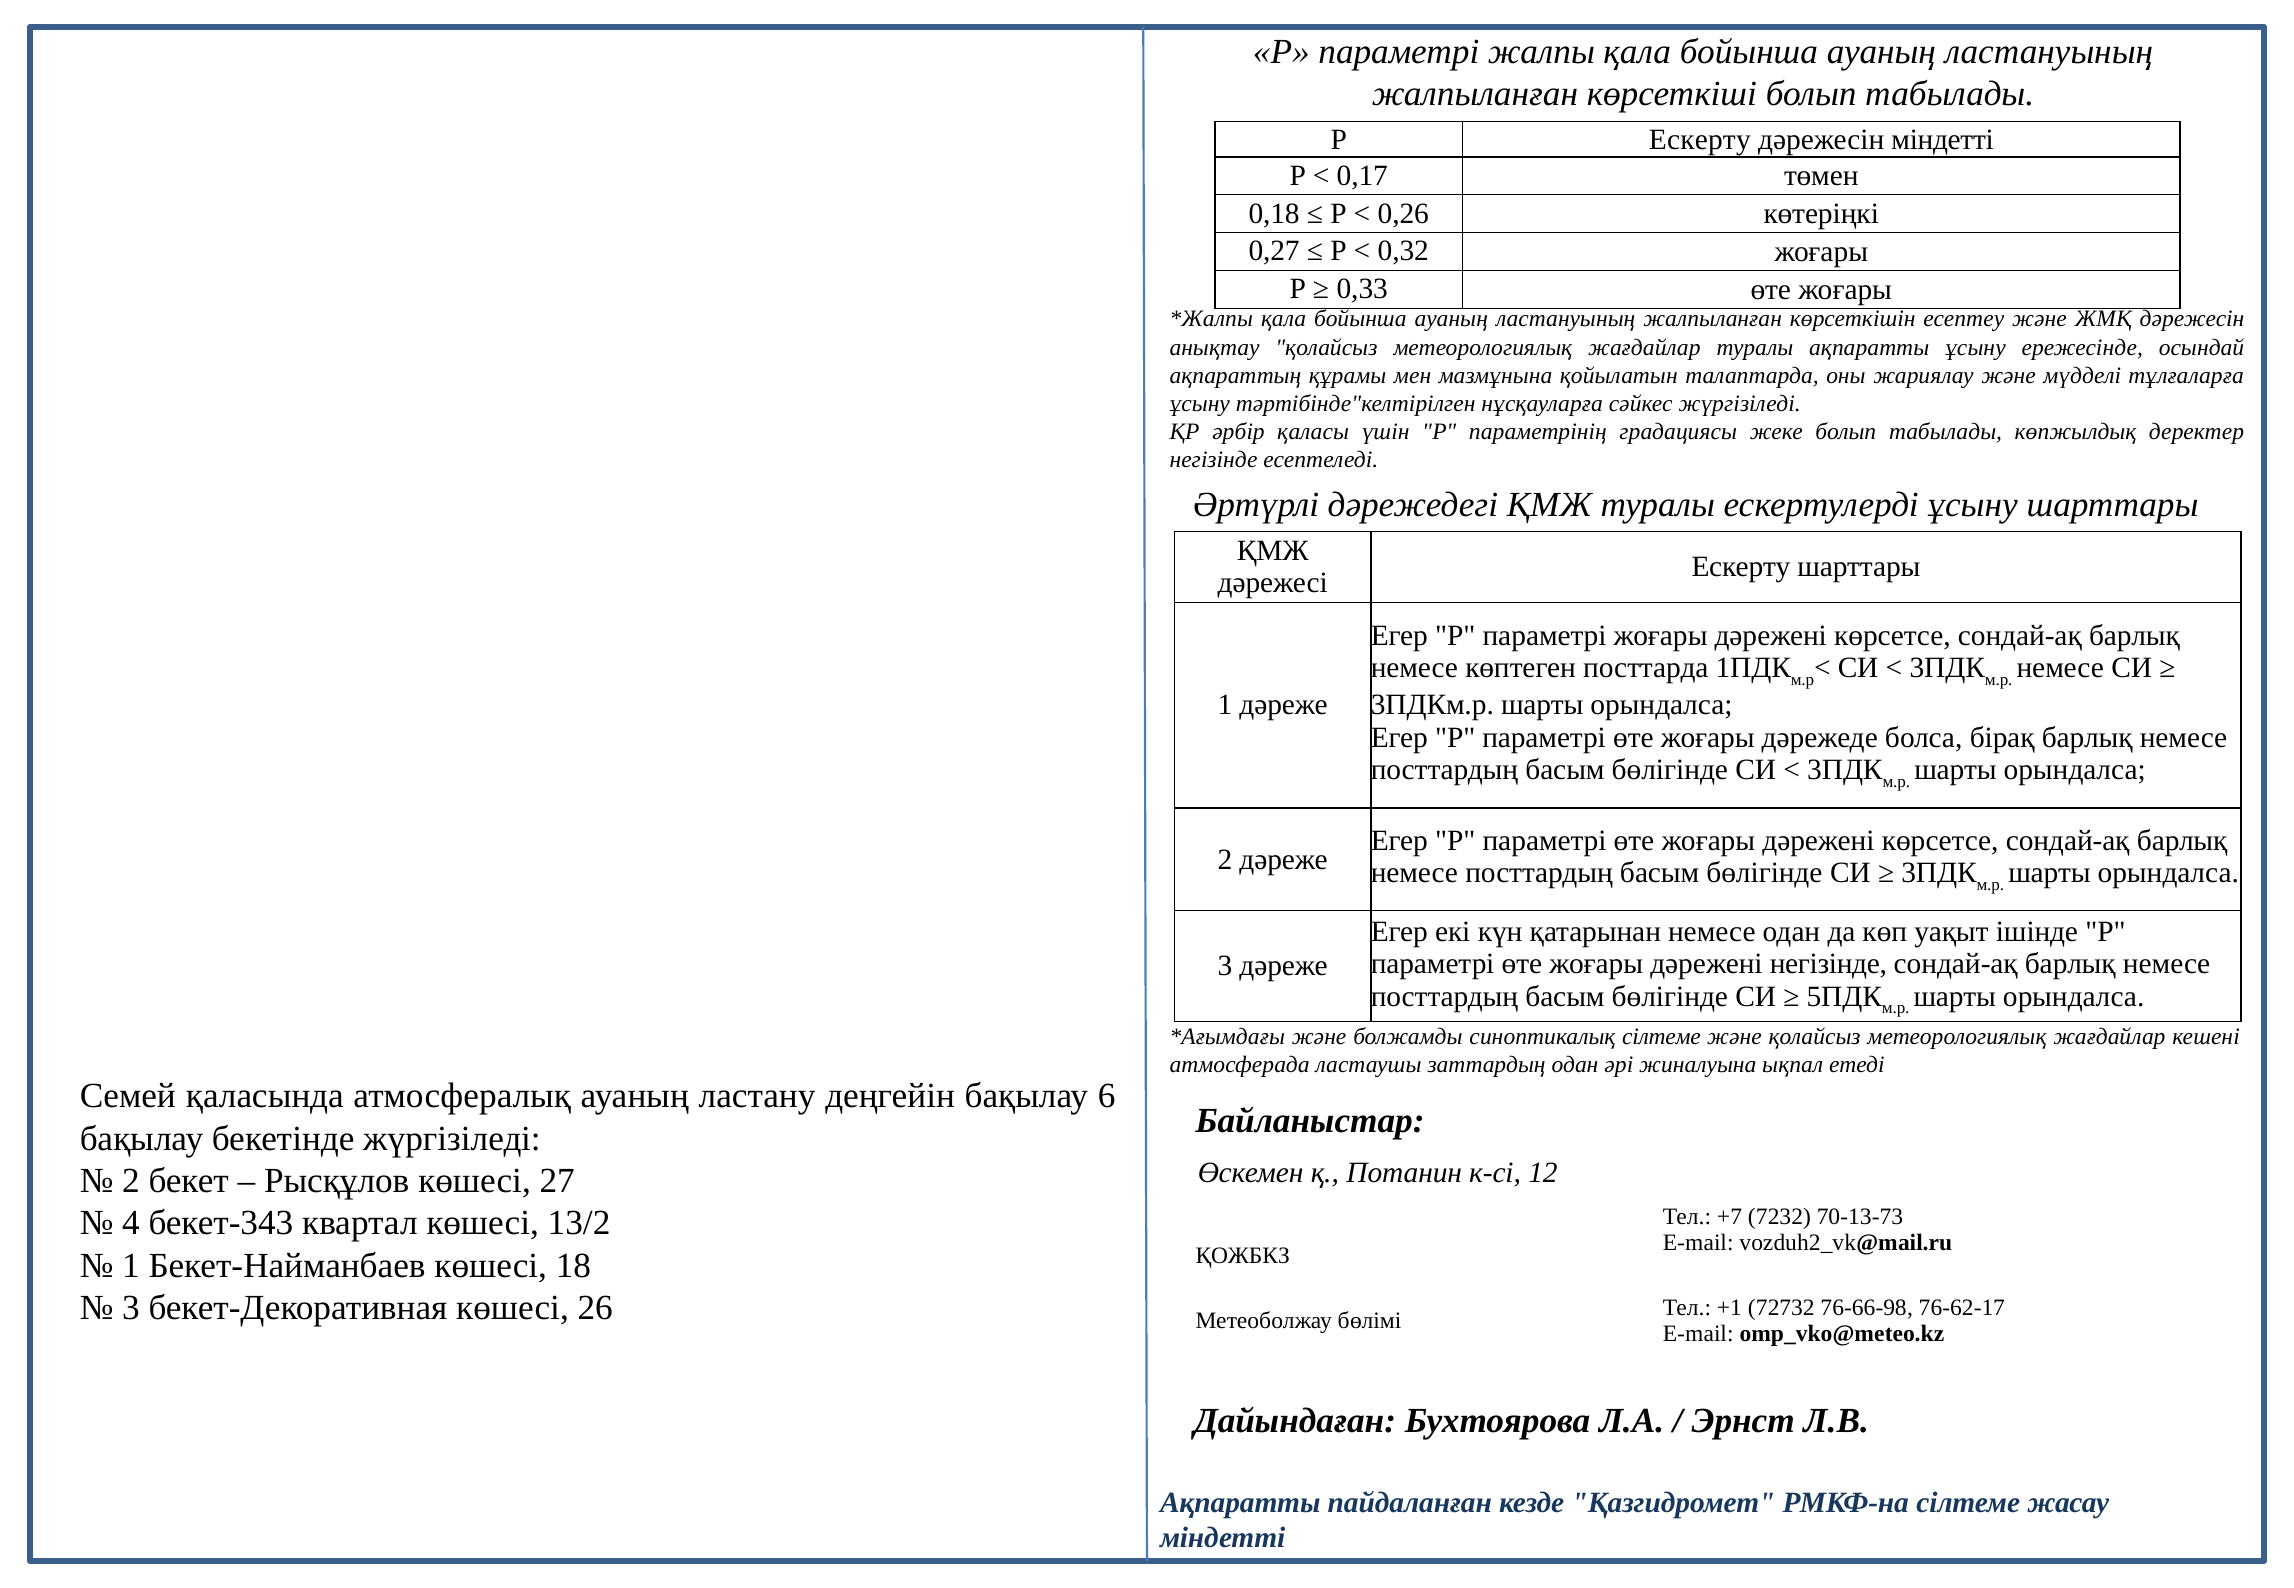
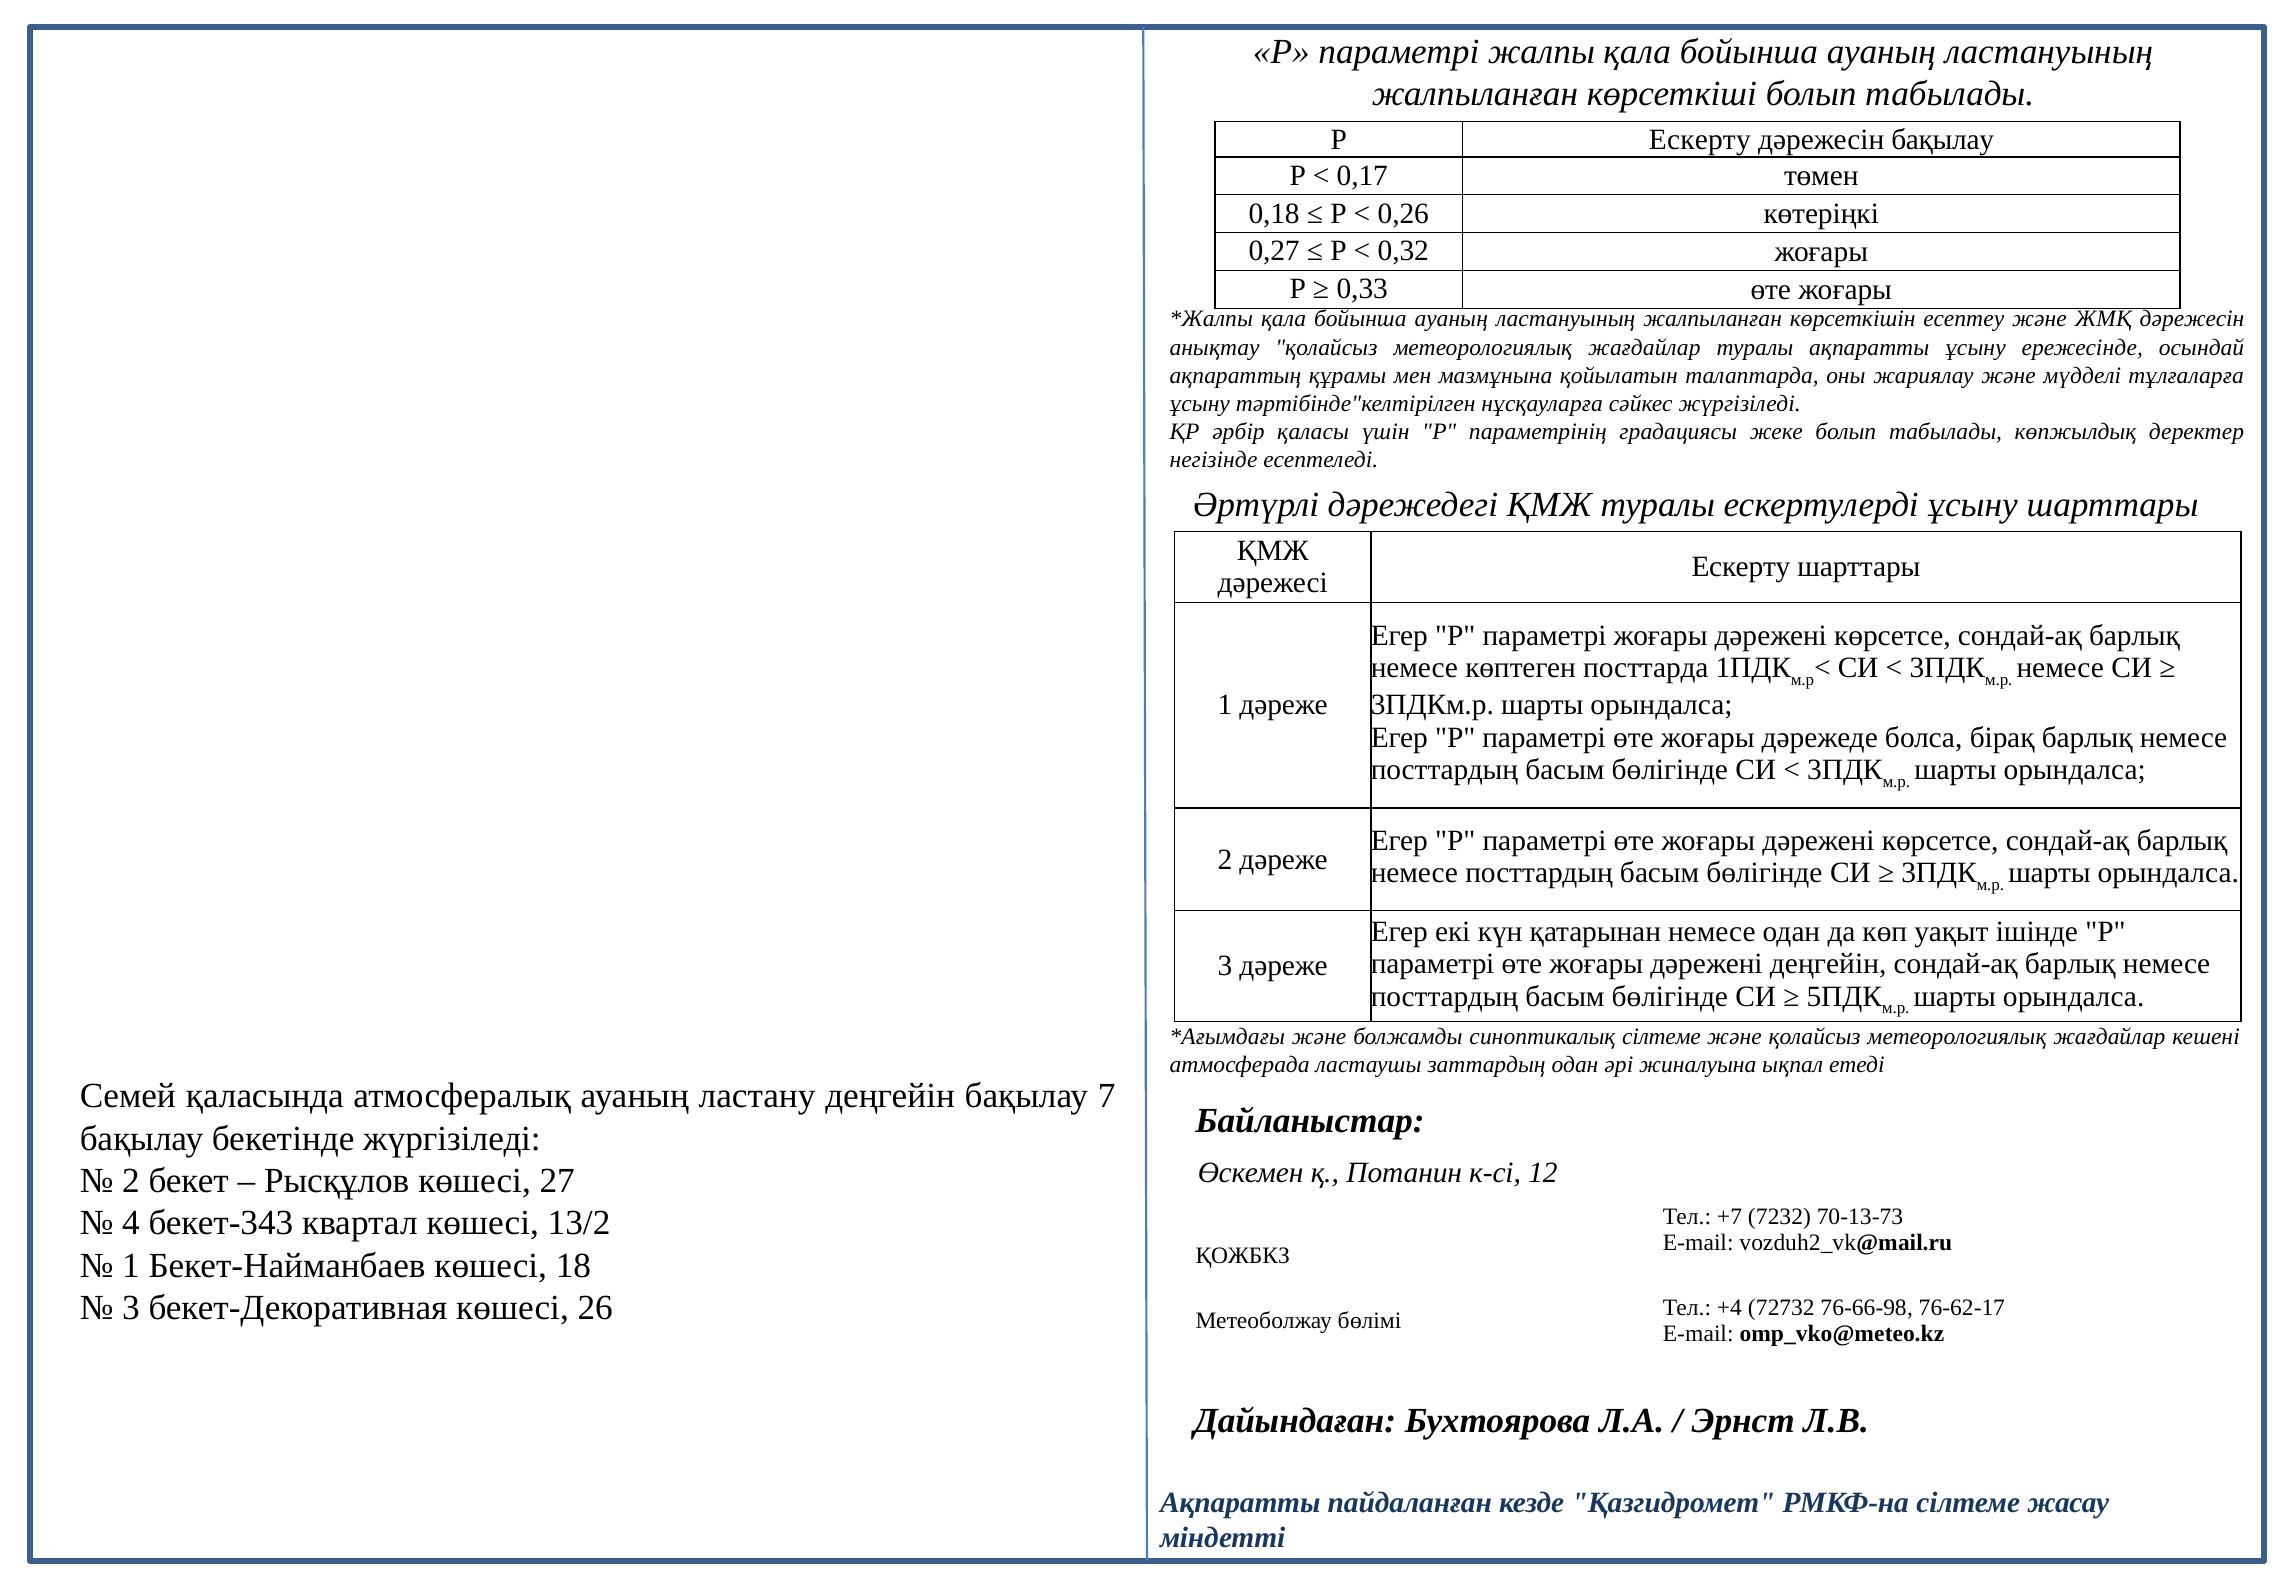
дәрежесін міндетті: міндетті -> бақылау (1943, 139)
дәрежені негізінде: негізінде -> деңгейін (1828, 964)
6: 6 -> 7 (1107, 1096)
+1: +1 -> +4 (1729, 1308)
